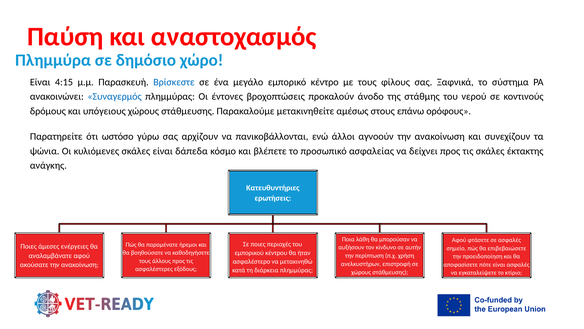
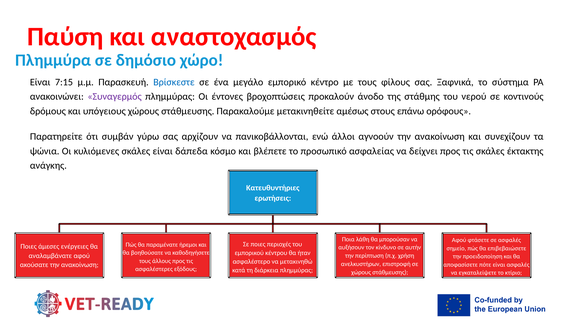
4:15: 4:15 -> 7:15 (64, 82)
Συναγερμός colour: blue -> purple (115, 97)
ωστόσο: ωστόσο -> συμβάν (118, 136)
